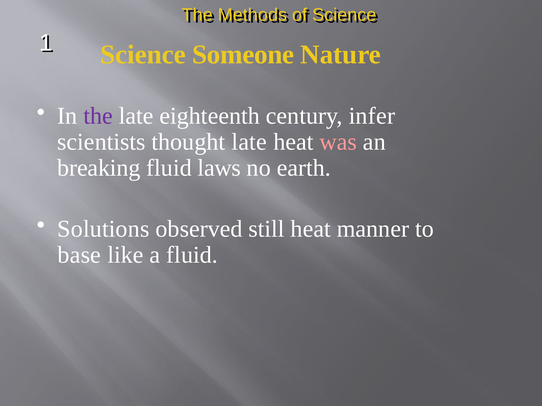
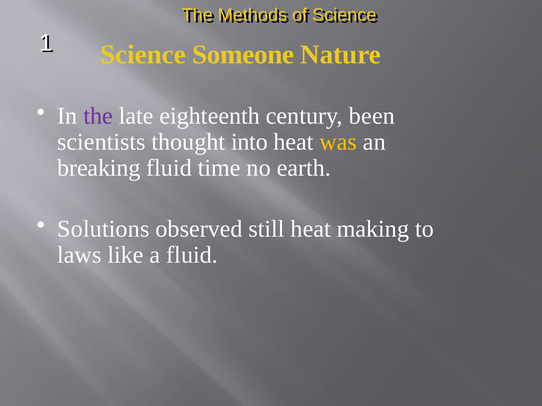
infer: infer -> been (372, 116)
thought late: late -> into (249, 142)
was colour: pink -> yellow (338, 142)
laws: laws -> time (219, 168)
manner: manner -> making (373, 229)
base: base -> laws (79, 255)
